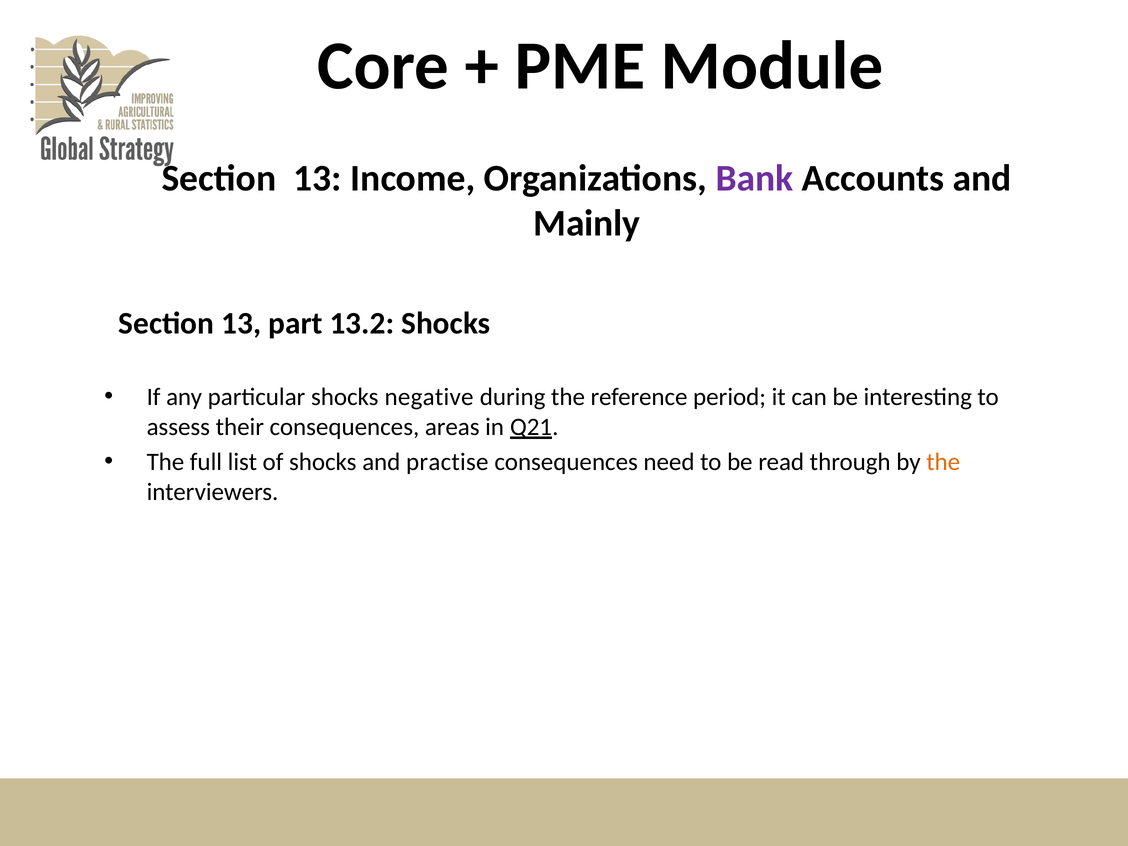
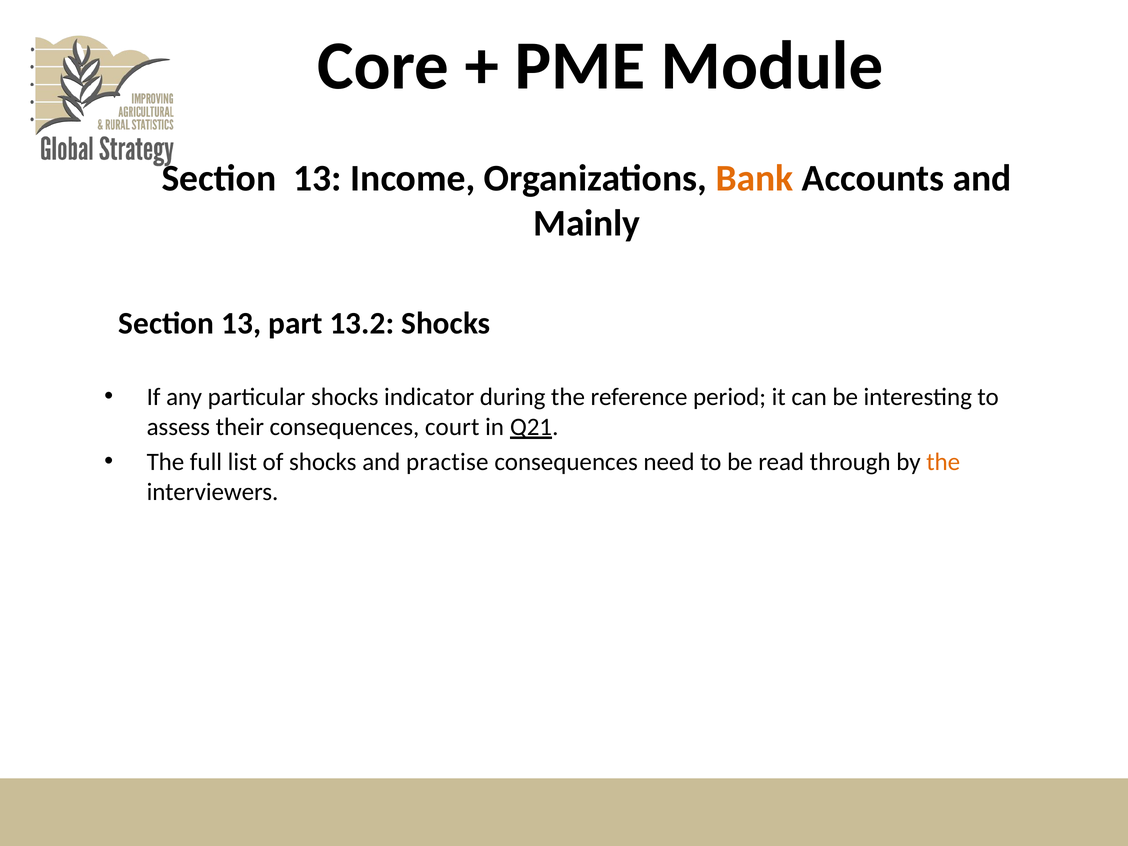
Bank colour: purple -> orange (754, 178)
negative: negative -> indicator (429, 397)
areas: areas -> court (452, 427)
